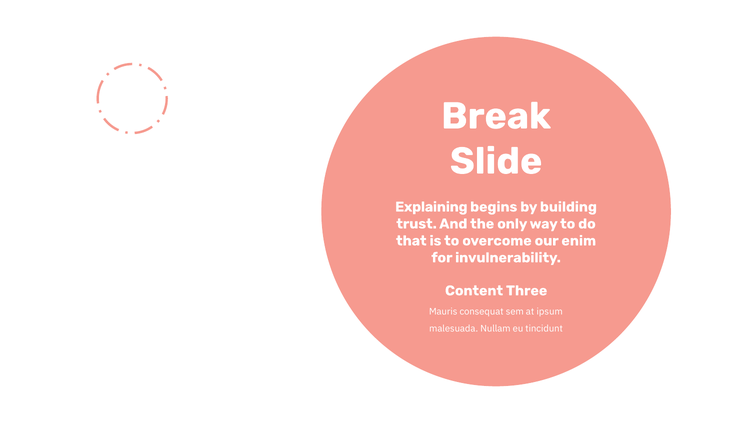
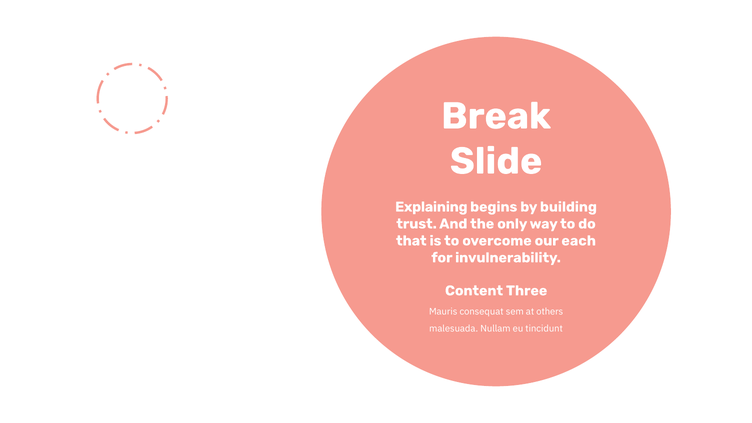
enim: enim -> each (579, 241)
ipsum: ipsum -> others (550, 312)
